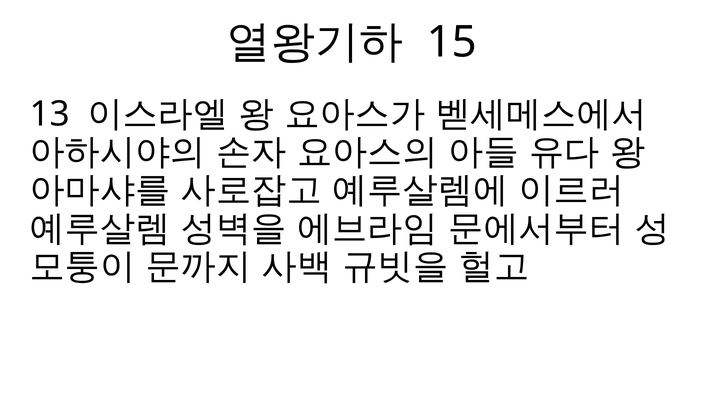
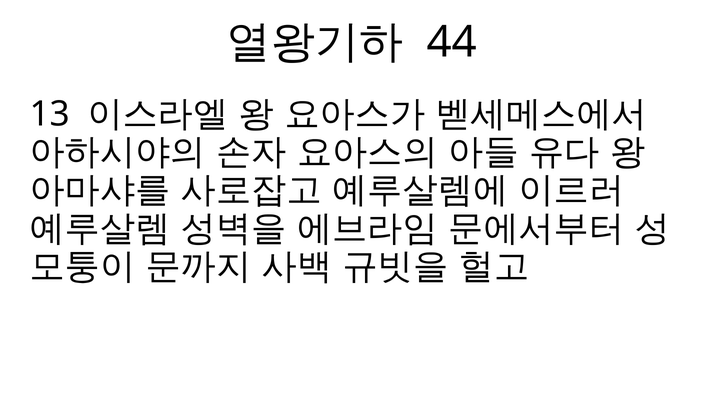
15: 15 -> 44 (452, 42)
